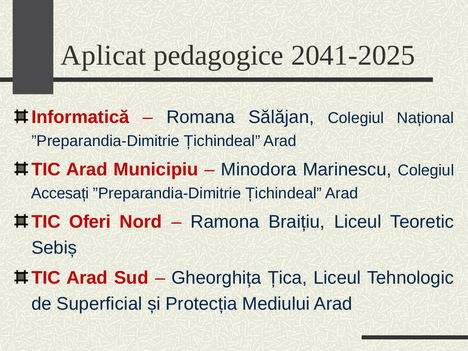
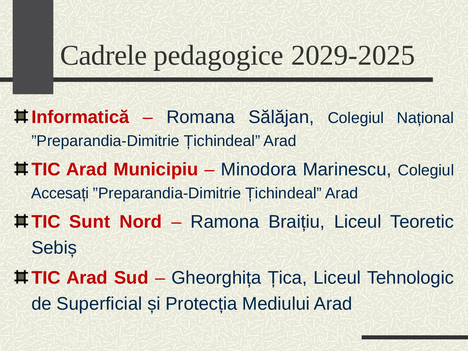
Aplicat: Aplicat -> Cadrele (104, 56)
2041-2025: 2041-2025 -> 2029-2025 (353, 56)
Oferi: Oferi -> Sunt (90, 222)
